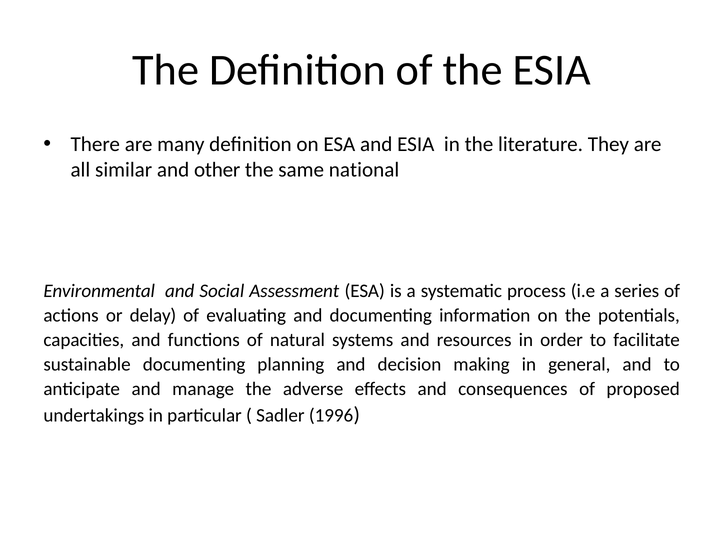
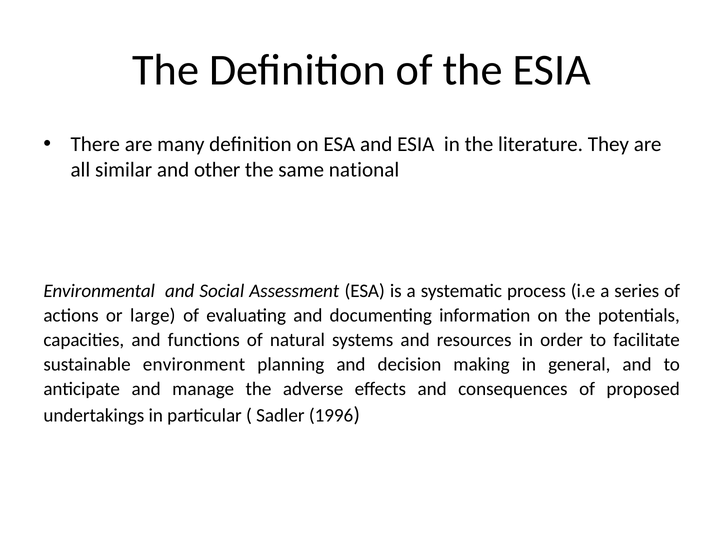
delay: delay -> large (153, 315)
sustainable documenting: documenting -> environment (194, 364)
